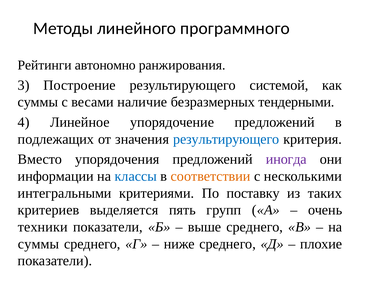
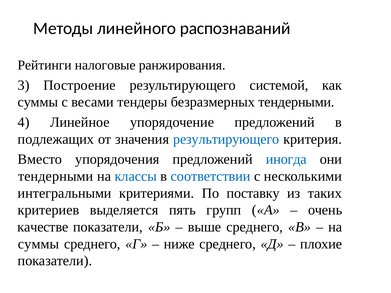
программного: программного -> распознаваний (235, 28)
автономно: автономно -> налоговые (105, 65)
наличие: наличие -> тендеры (142, 102)
иногда colour: purple -> blue (286, 159)
информации: информации -> тендерными (56, 176)
соответствии colour: orange -> blue (211, 176)
техники: техники -> качестве (43, 227)
